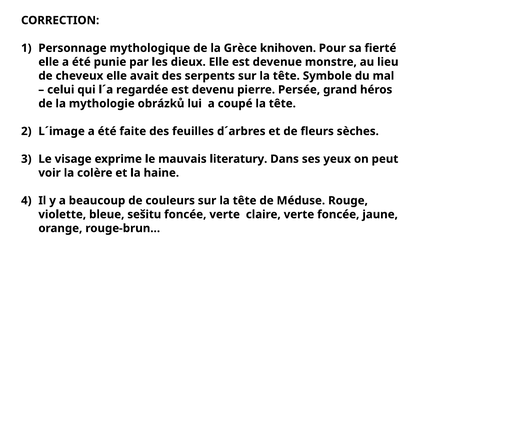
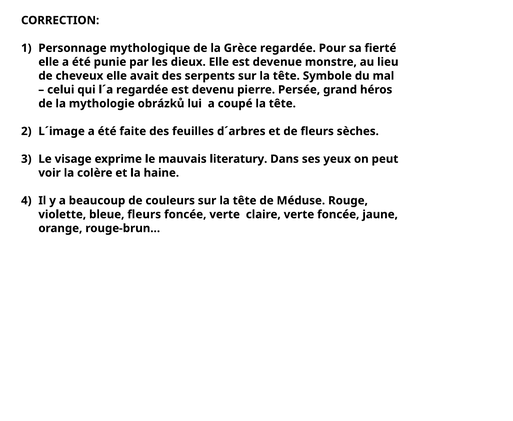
Grèce knihoven: knihoven -> regardée (288, 48)
bleue sešitu: sešitu -> fleurs (144, 214)
